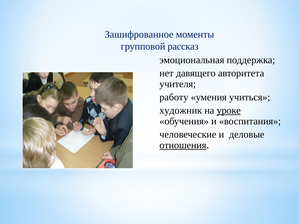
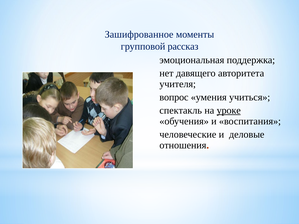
работу: работу -> вопрос (174, 97)
художник: художник -> спектакль (181, 111)
отношения underline: present -> none (183, 145)
